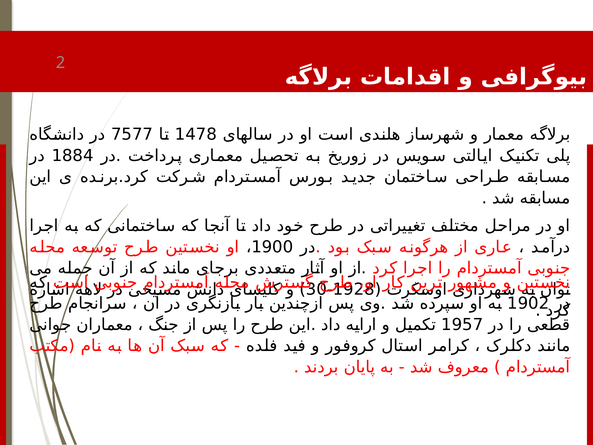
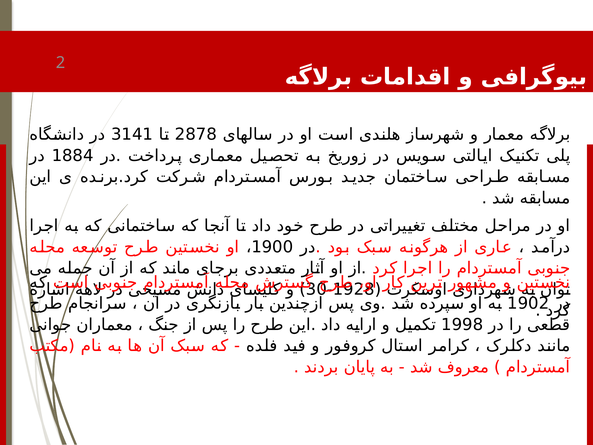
7577: 7577 -> 3141 (132, 134)
1478: 1478 -> 2878 (196, 134)
1957: 1957 -> 1998 (462, 324)
